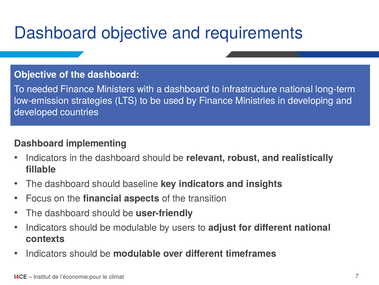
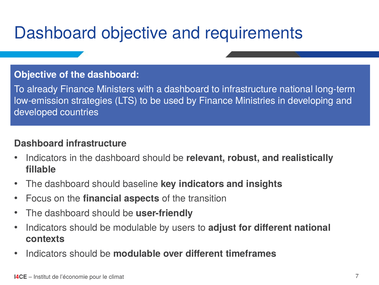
needed: needed -> already (42, 89)
Dashboard implementing: implementing -> infrastructure (96, 143)
